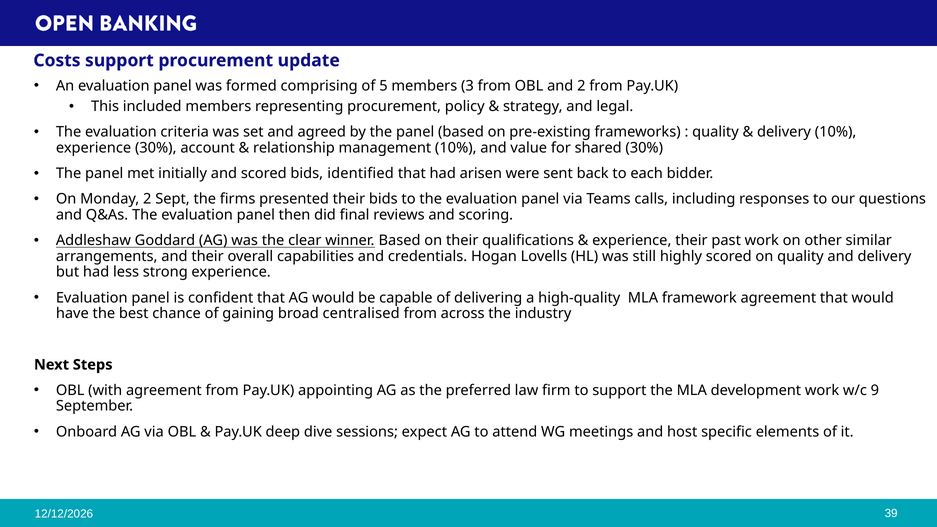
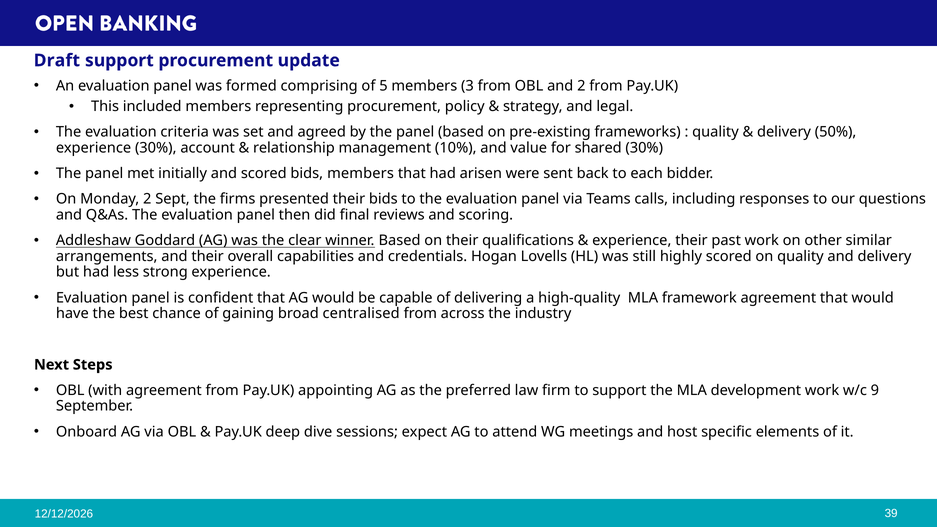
Costs: Costs -> Draft (57, 60)
delivery 10%: 10% -> 50% (836, 132)
bids identified: identified -> members (361, 174)
